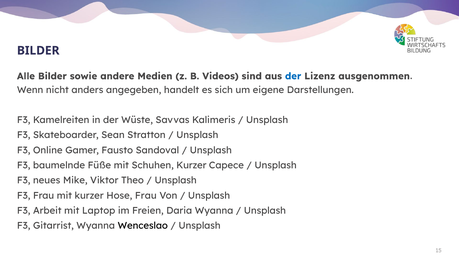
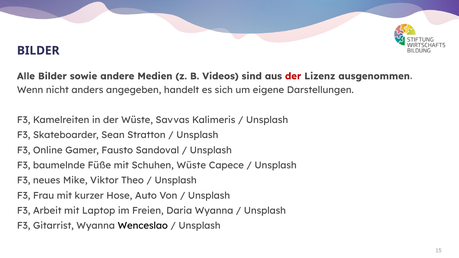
der colour: blue -> red (293, 76)
Schuhen Kurzer: Kurzer -> Wüste (191, 165)
Hose Frau: Frau -> Auto (146, 196)
